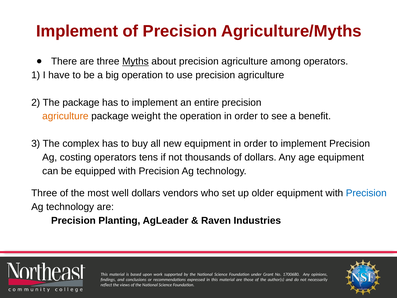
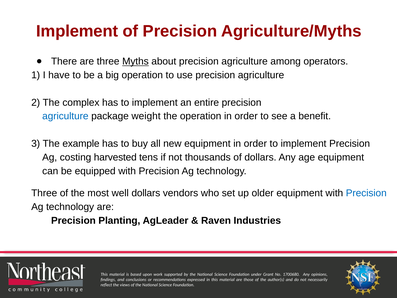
The package: package -> complex (81, 102)
agriculture colour: orange -> blue (65, 116)
complex: complex -> example (81, 143)
costing operators: operators -> harvested (115, 157)
